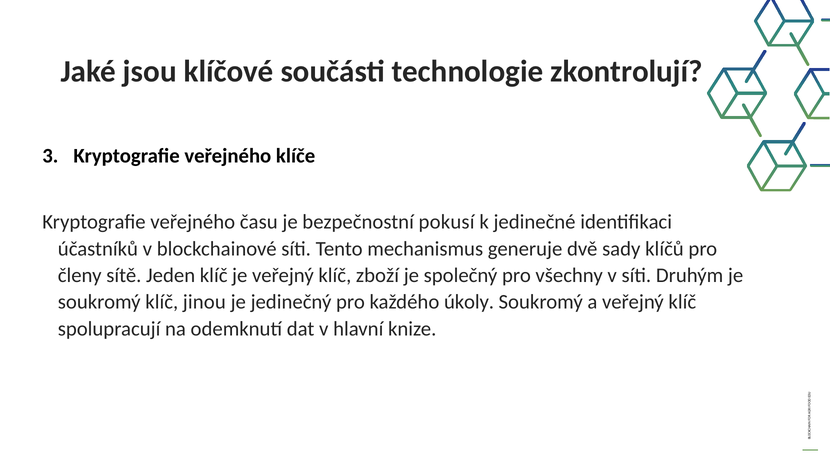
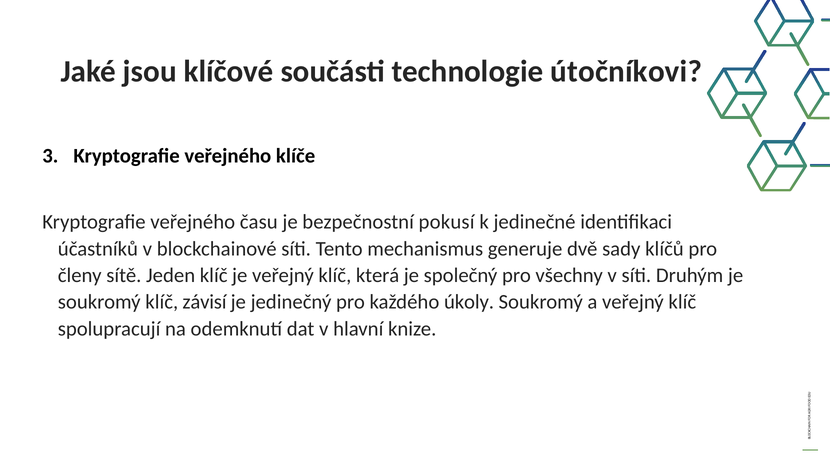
zkontrolují: zkontrolují -> útočníkovi (626, 72)
zboží: zboží -> která (378, 275)
jinou: jinou -> závisí (204, 302)
